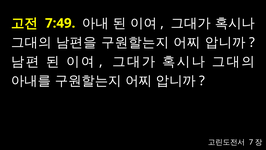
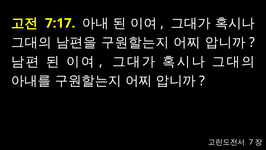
7:49: 7:49 -> 7:17 (60, 23)
